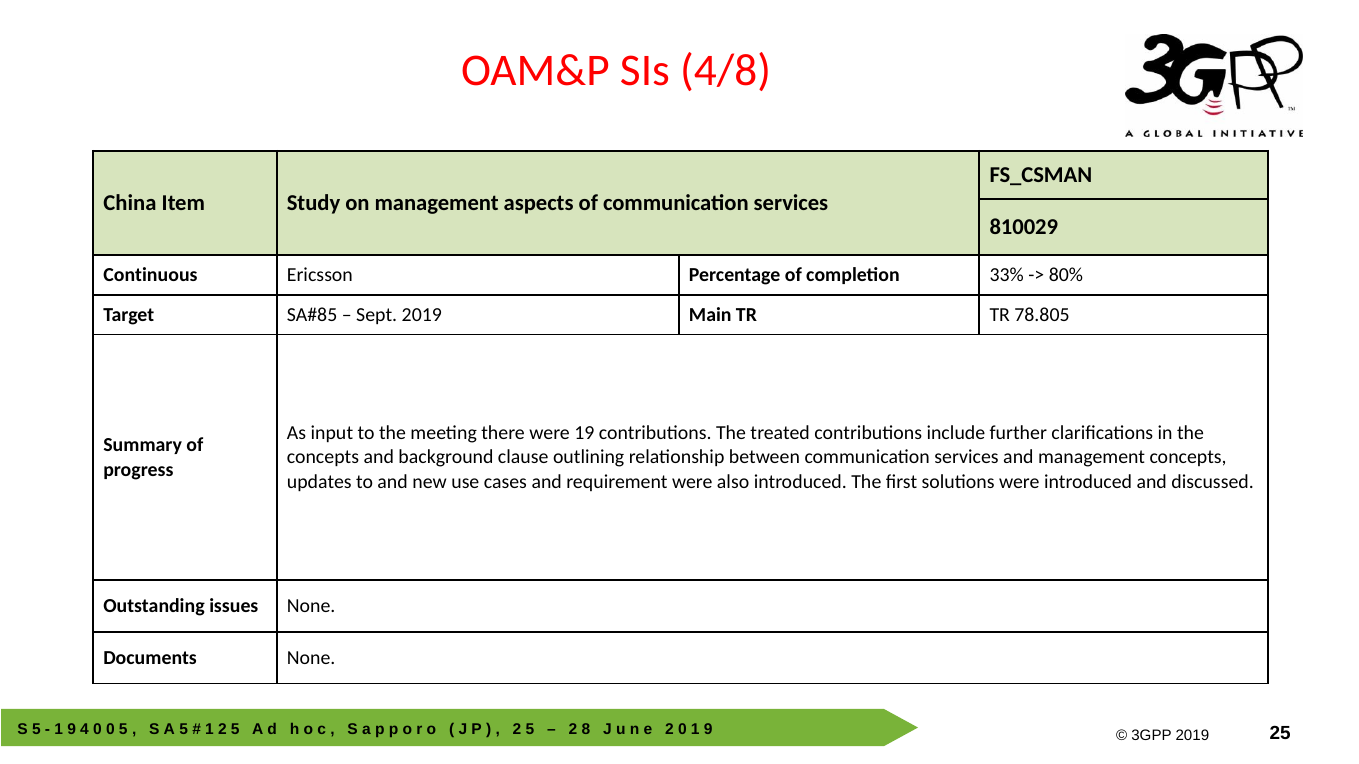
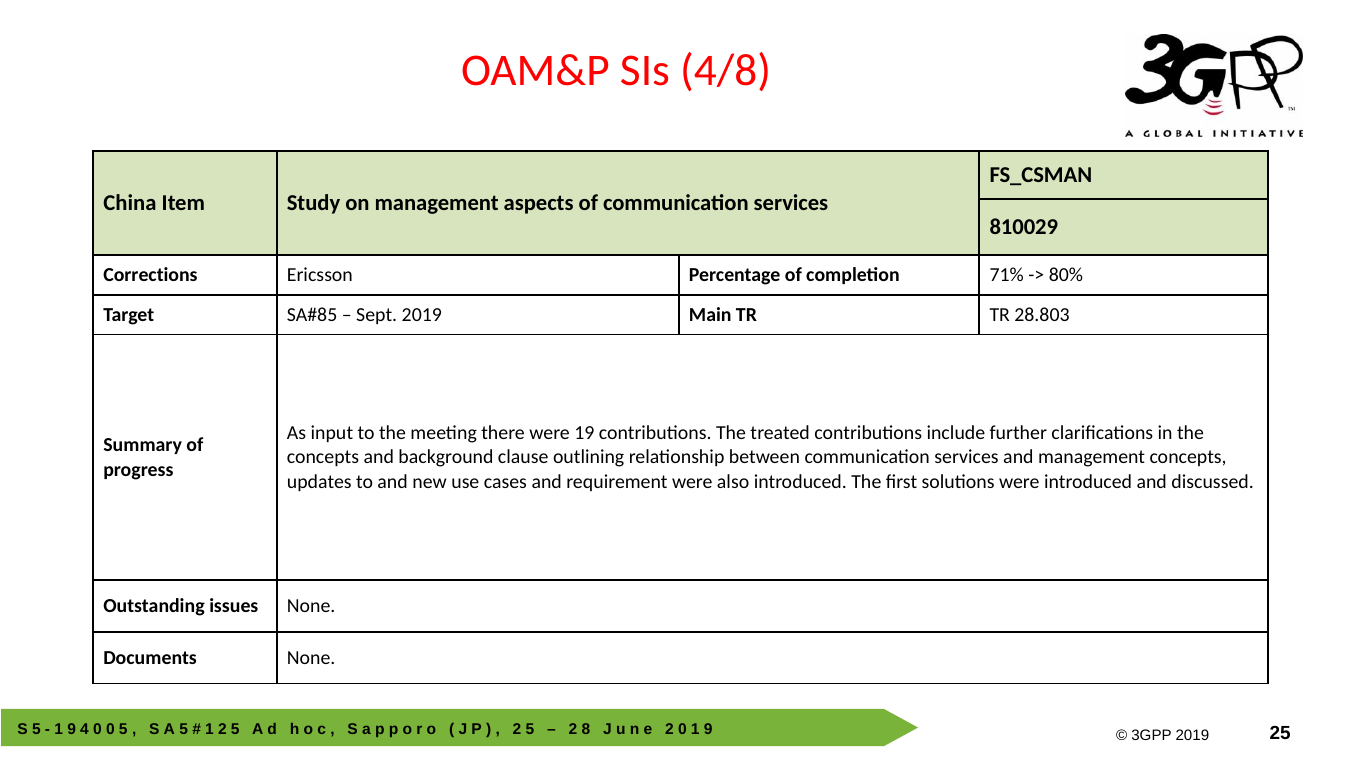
Continuous: Continuous -> Corrections (150, 275)
33%: 33% -> 71% (1007, 275)
78.805: 78.805 -> 28.803 (1042, 315)
